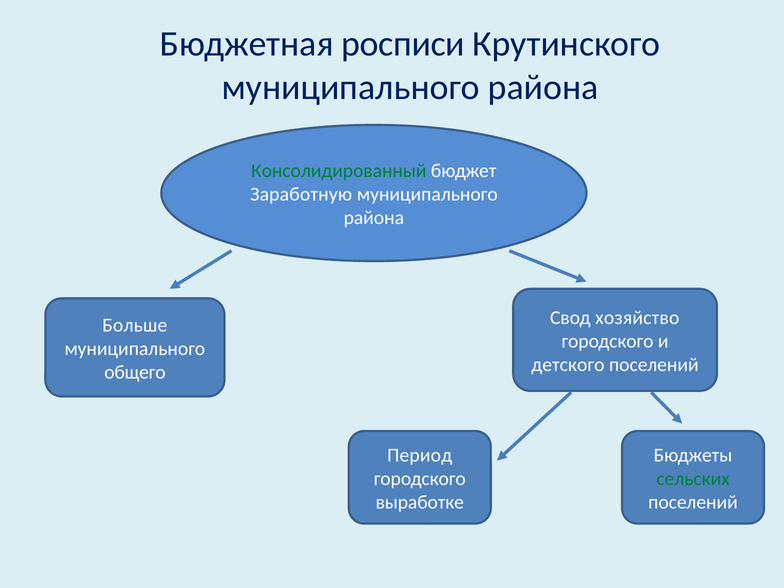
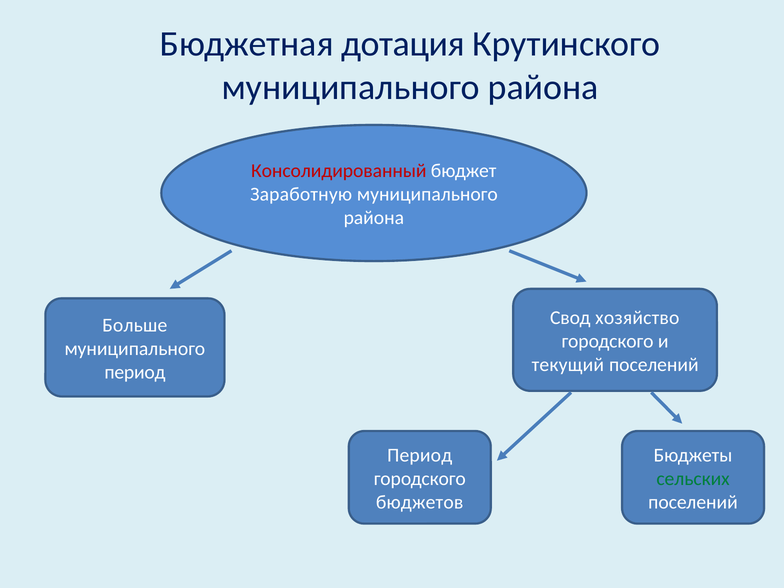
росписи: росписи -> дотация (403, 44)
Консолидированный colour: green -> red (339, 171)
детского: детского -> текущий (568, 365)
общего: общего -> период (135, 372)
выработке: выработке -> бюджетов (420, 502)
